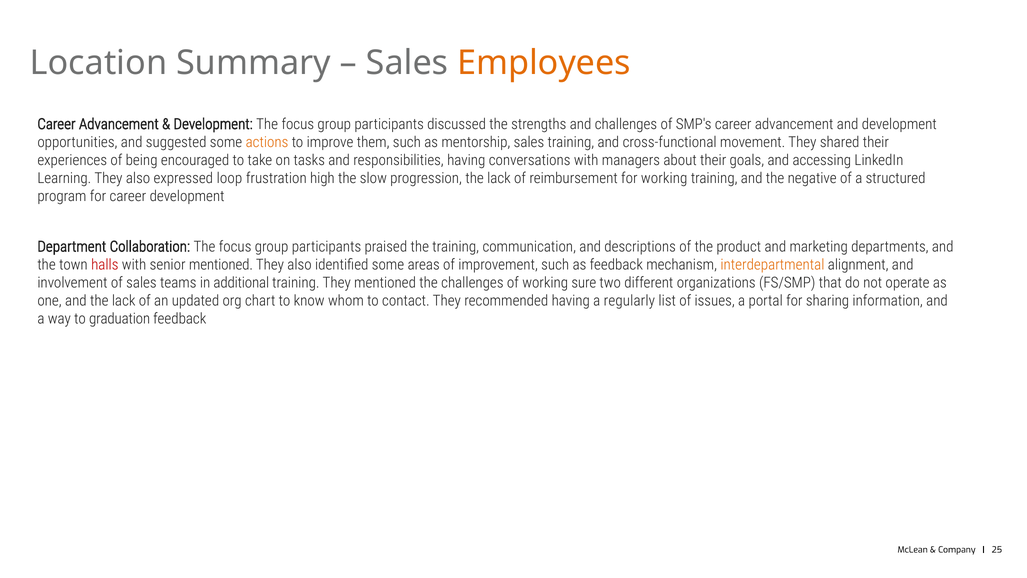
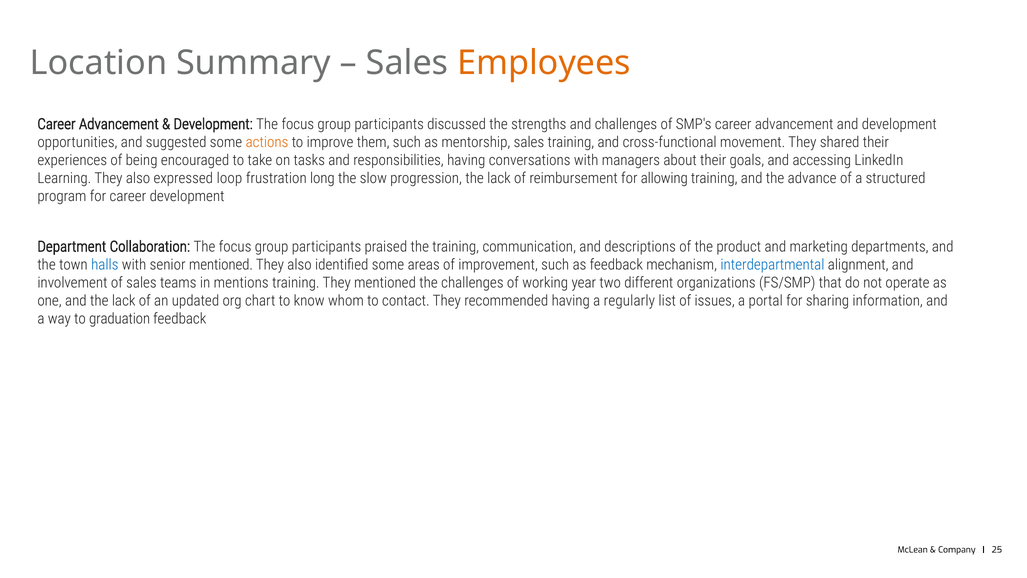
high: high -> long (322, 178)
for working: working -> allowing (664, 178)
negative: negative -> advance (812, 178)
halls colour: red -> blue (105, 264)
interdepartmental colour: orange -> blue (772, 264)
additional: additional -> mentions (241, 282)
sure: sure -> year (584, 282)
